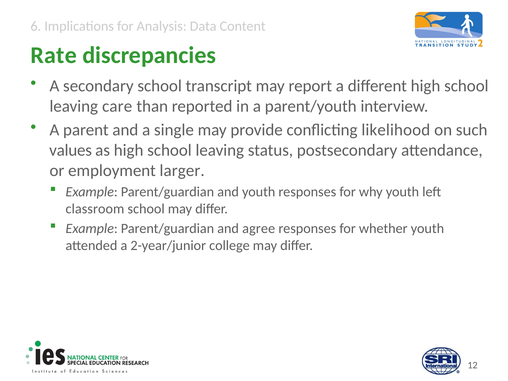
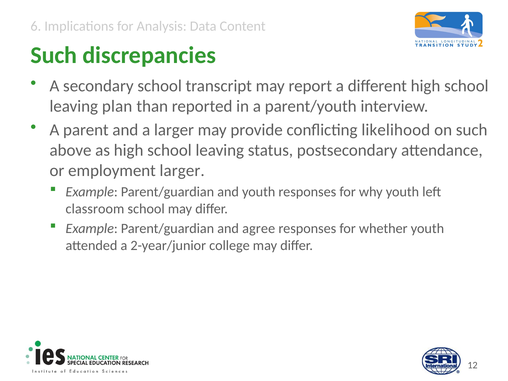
Rate: Rate -> Such (54, 55)
care: care -> plan (117, 106)
a single: single -> larger (174, 130)
values: values -> above (71, 150)
